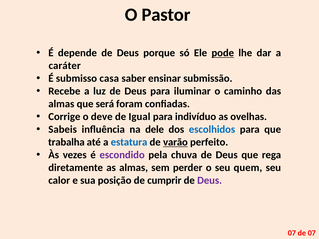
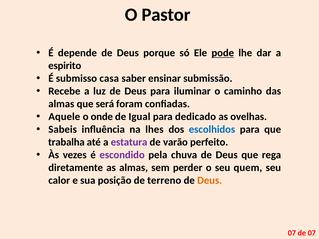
caráter: caráter -> espirito (65, 66)
Corrige: Corrige -> Aquele (64, 117)
deve: deve -> onde (102, 117)
indivíduo: indivíduo -> dedicado (196, 117)
dele: dele -> lhes (154, 130)
estatura colour: blue -> purple (129, 142)
varão underline: present -> none (175, 142)
cumprir: cumprir -> terreno (164, 181)
Deus colour: purple -> orange (210, 181)
